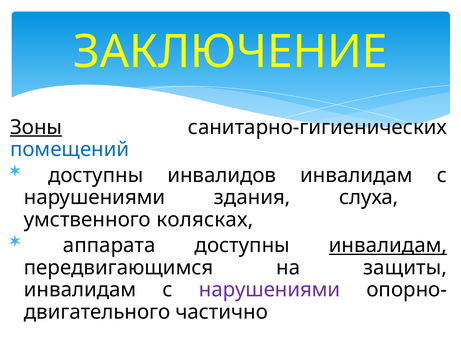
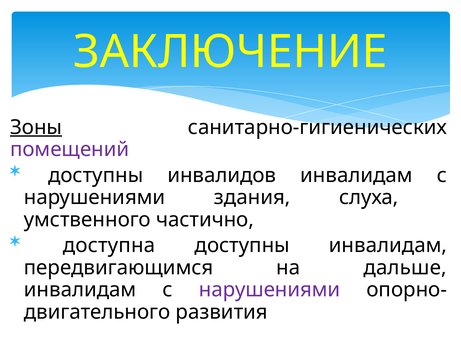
помещений colour: blue -> purple (70, 149)
колясках: колясках -> частично (205, 219)
аппарата: аппарата -> доступна (109, 245)
инвалидам underline: present -> none (388, 245)
защиты: защиты -> дальше (405, 267)
частично: частично -> развития (222, 312)
